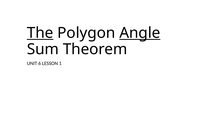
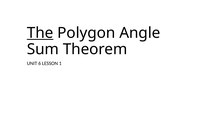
Angle underline: present -> none (140, 33)
